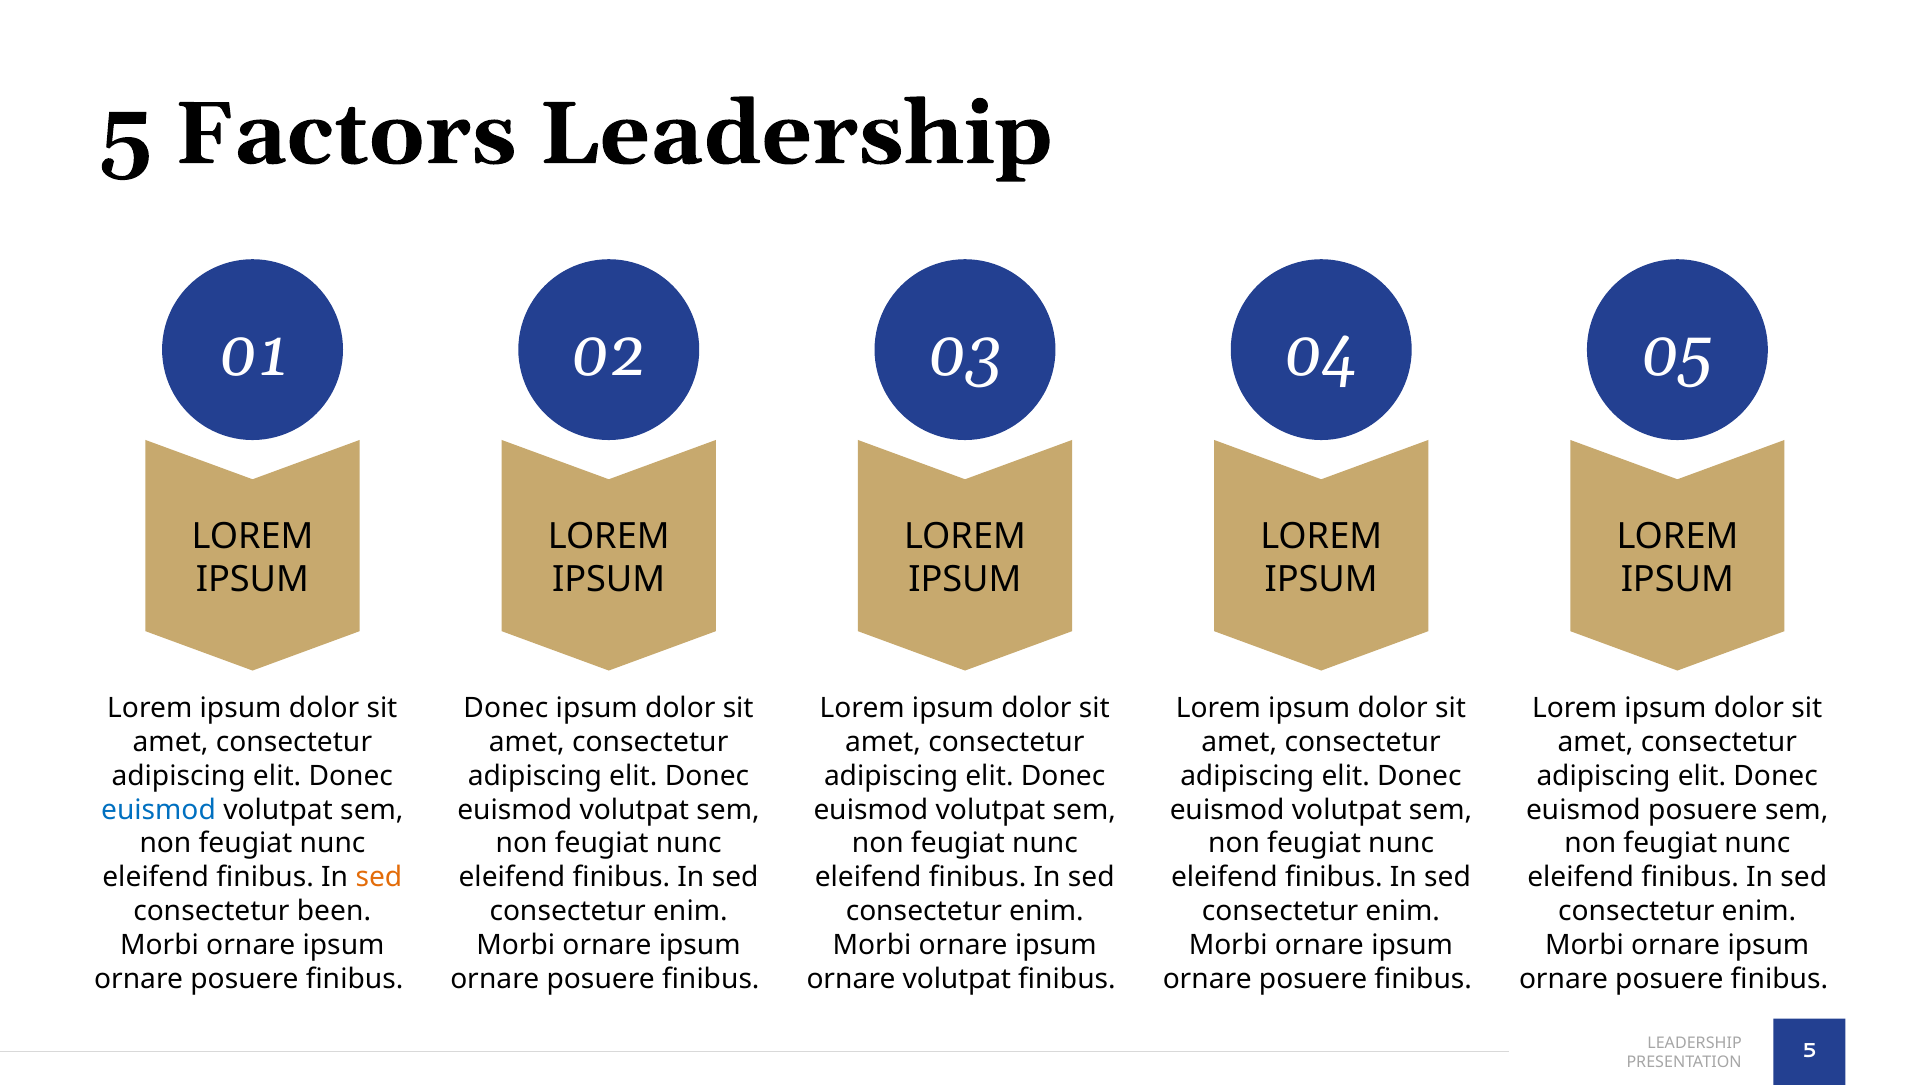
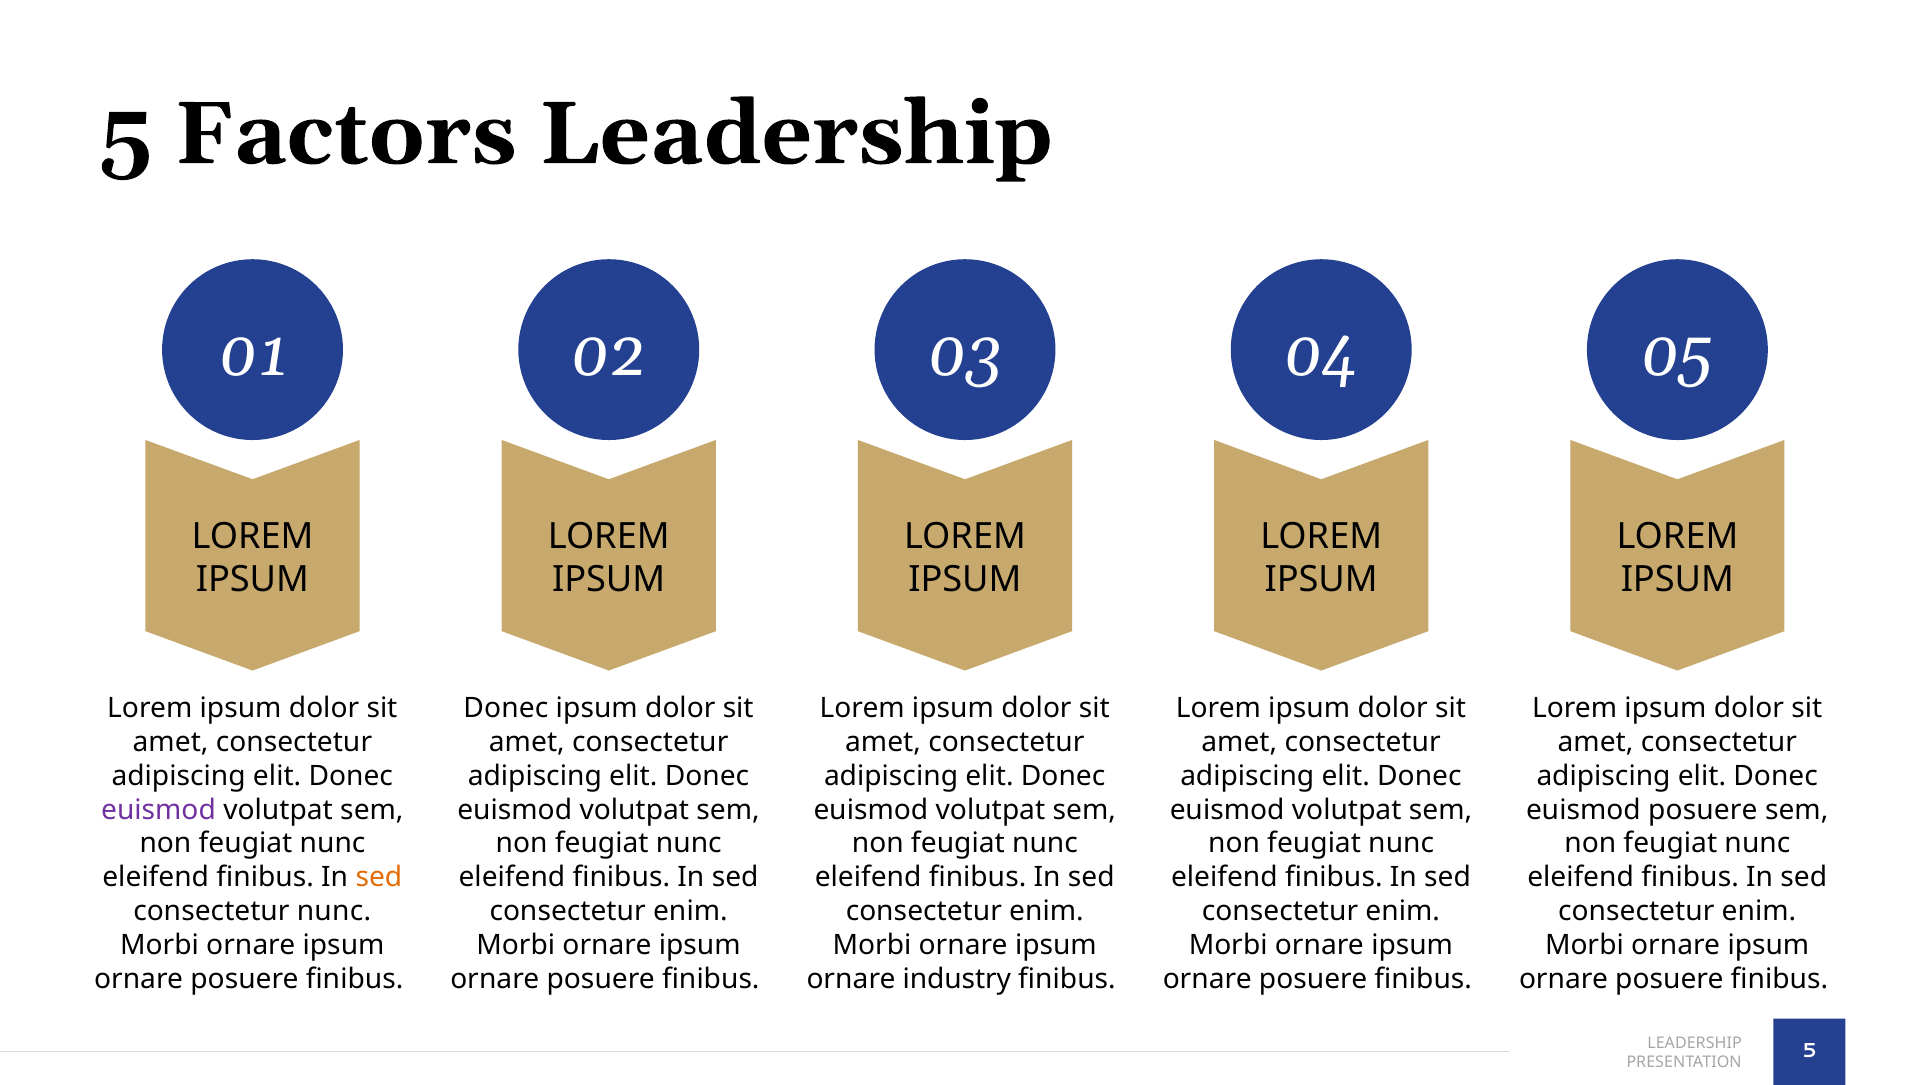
euismod colour: blue -> purple (158, 810)
consectetur been: been -> nunc (334, 912)
ornare volutpat: volutpat -> industry (957, 979)
